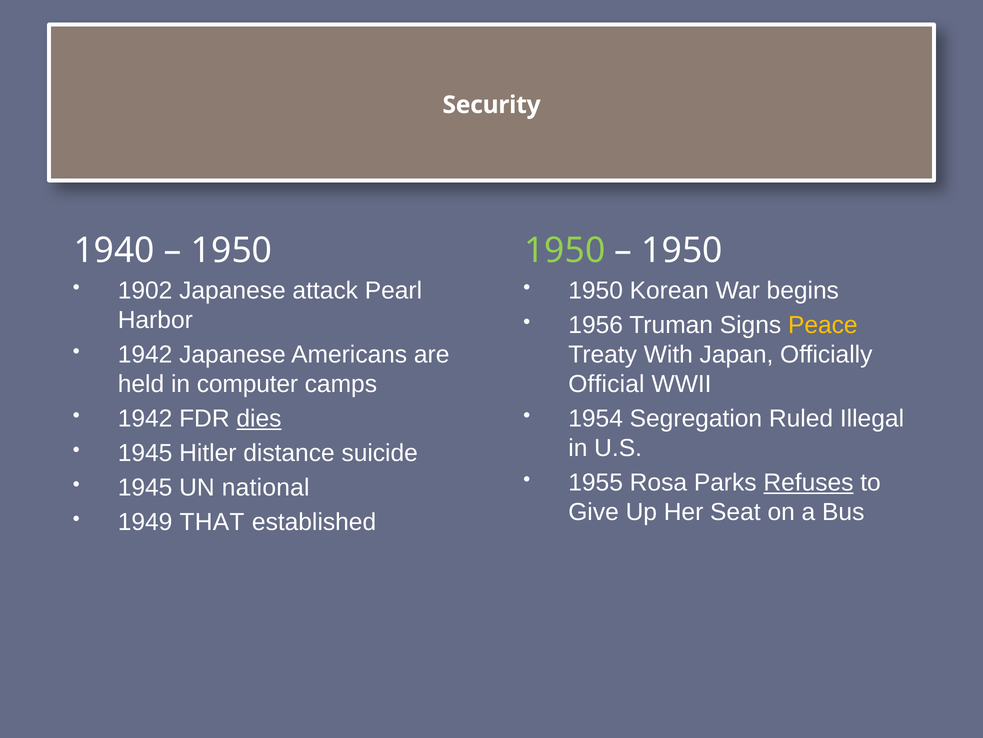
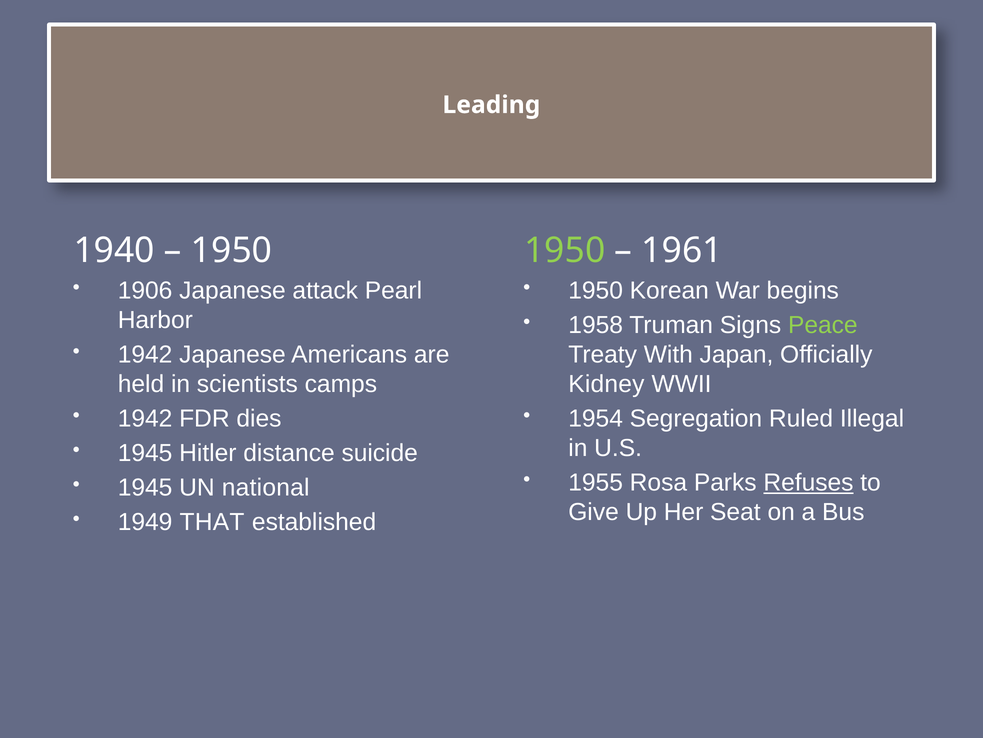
Security: Security -> Leading (491, 105)
1950: 1950 -> 1961 (682, 250)
1902: 1902 -> 1906 (145, 290)
1956: 1956 -> 1958 (596, 325)
Peace colour: yellow -> light green (823, 325)
computer: computer -> scientists (247, 384)
Official: Official -> Kidney (606, 384)
dies underline: present -> none (259, 418)
